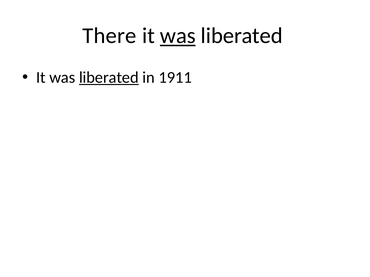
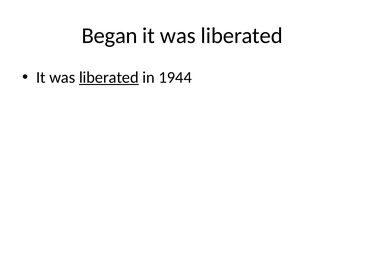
There: There -> Began (110, 36)
was underline: present -> none (178, 36)
1911: 1911 -> 1944 (175, 78)
